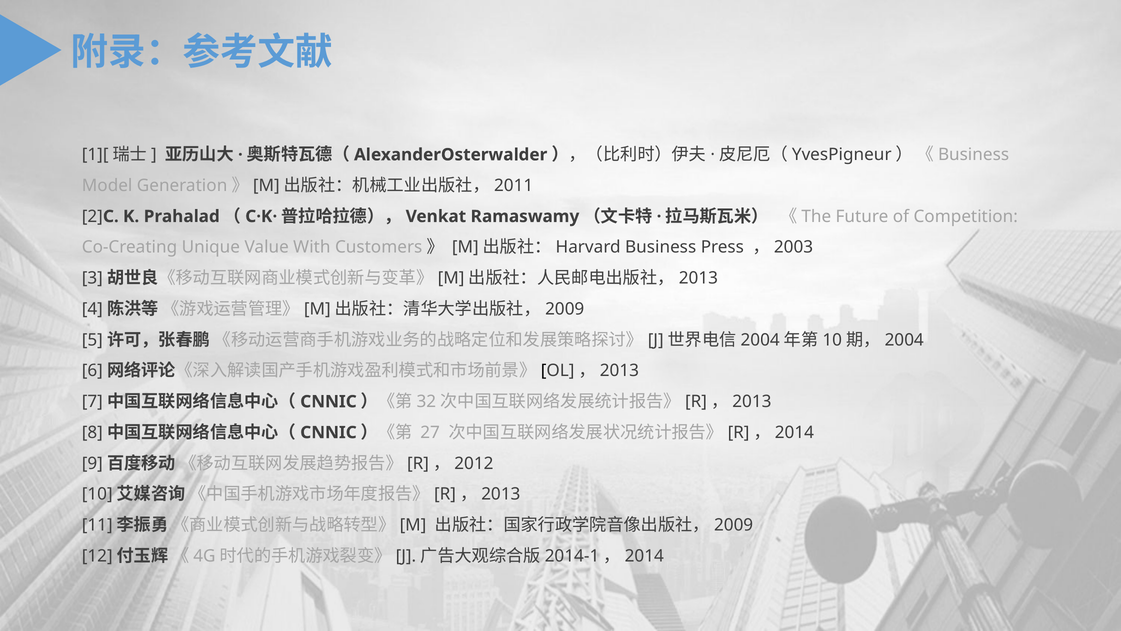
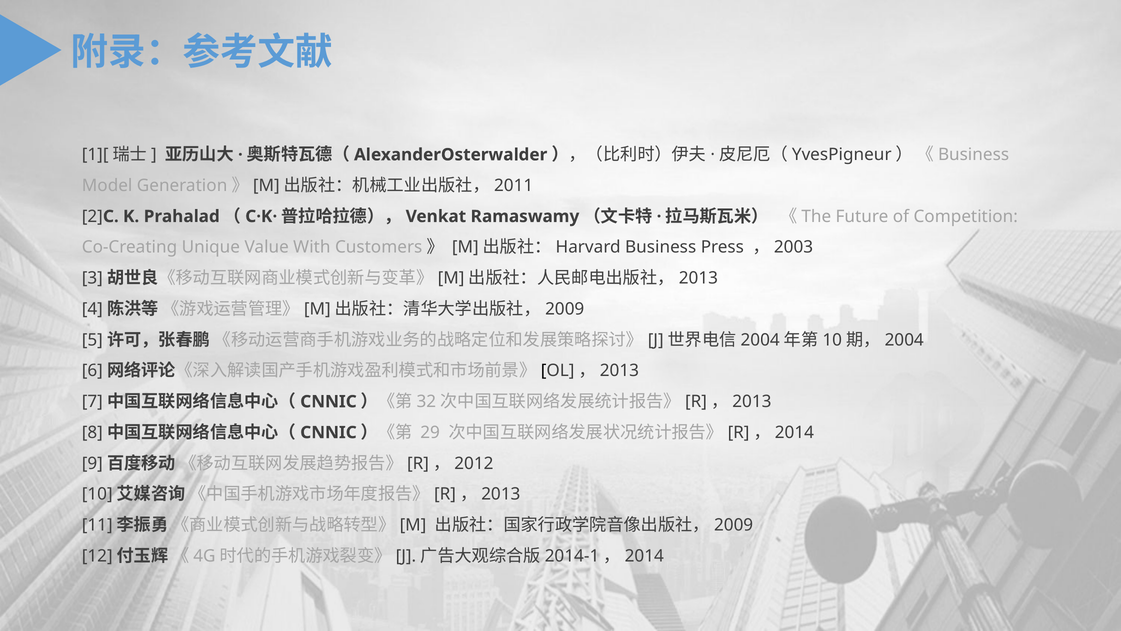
27: 27 -> 29 (430, 432)
